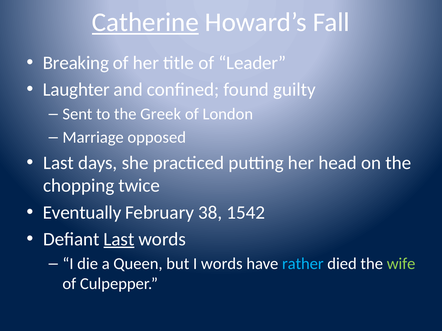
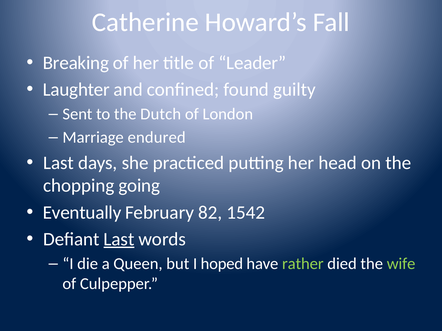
Catherine underline: present -> none (145, 22)
Greek: Greek -> Dutch (161, 114)
opposed: opposed -> endured (157, 138)
twice: twice -> going (139, 186)
38: 38 -> 82 (210, 213)
I words: words -> hoped (222, 264)
rather colour: light blue -> light green (303, 264)
